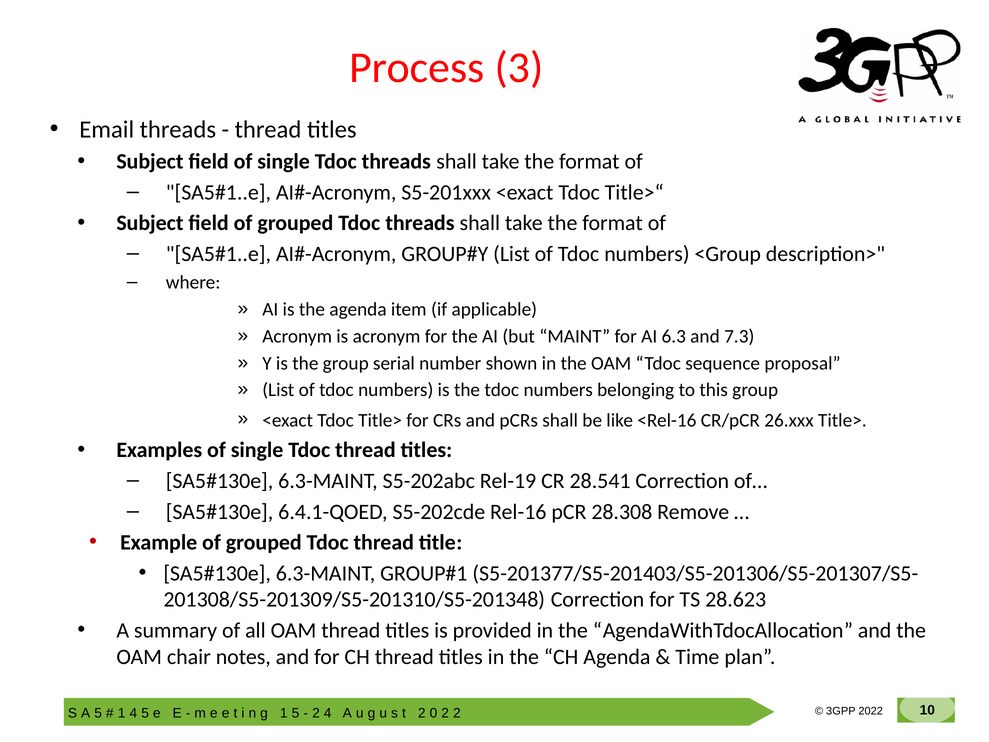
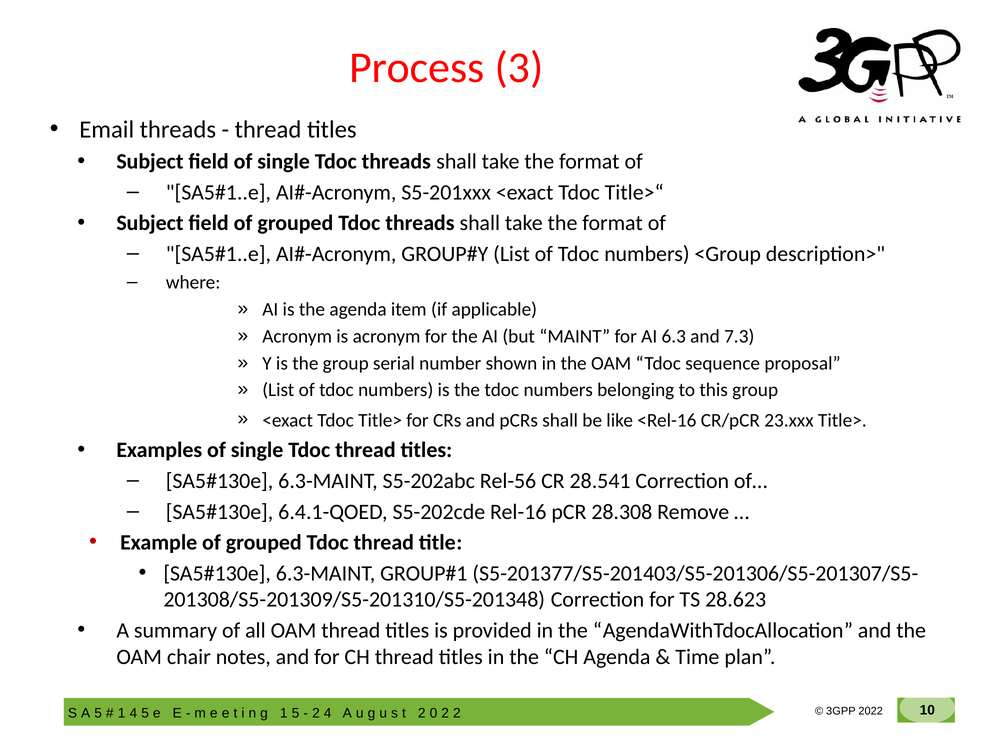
26.xxx: 26.xxx -> 23.xxx (789, 420)
Rel-19: Rel-19 -> Rel-56 (508, 481)
